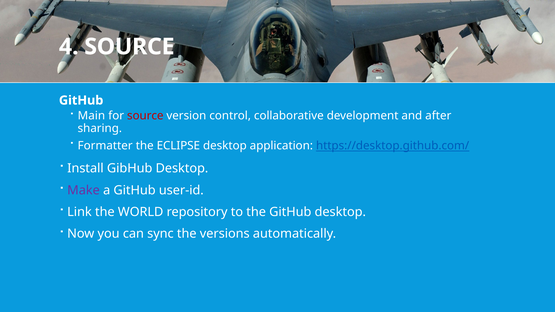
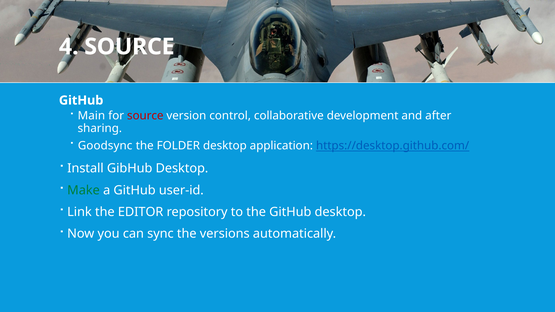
Formatter: Formatter -> Goodsync (105, 146)
ECLIPSE: ECLIPSE -> FOLDER (178, 146)
Make colour: purple -> green (84, 190)
WORLD: WORLD -> EDITOR (141, 212)
